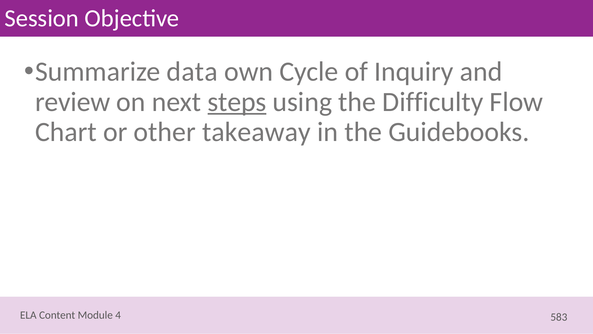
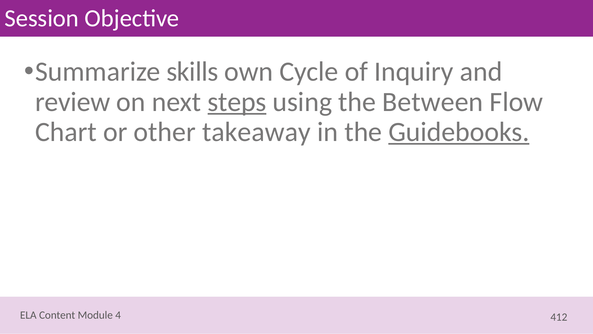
data: data -> skills (192, 72)
Difficulty: Difficulty -> Between (433, 102)
Guidebooks underline: none -> present (459, 132)
583: 583 -> 412 (559, 317)
